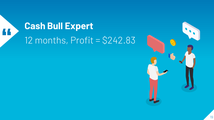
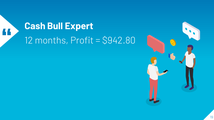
$242.83: $242.83 -> $942.80 (119, 41)
